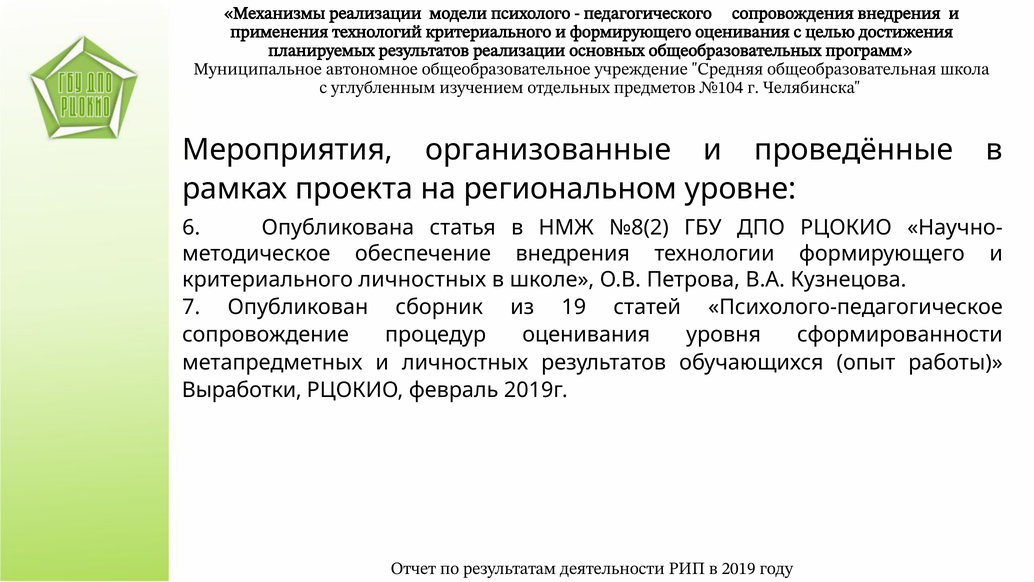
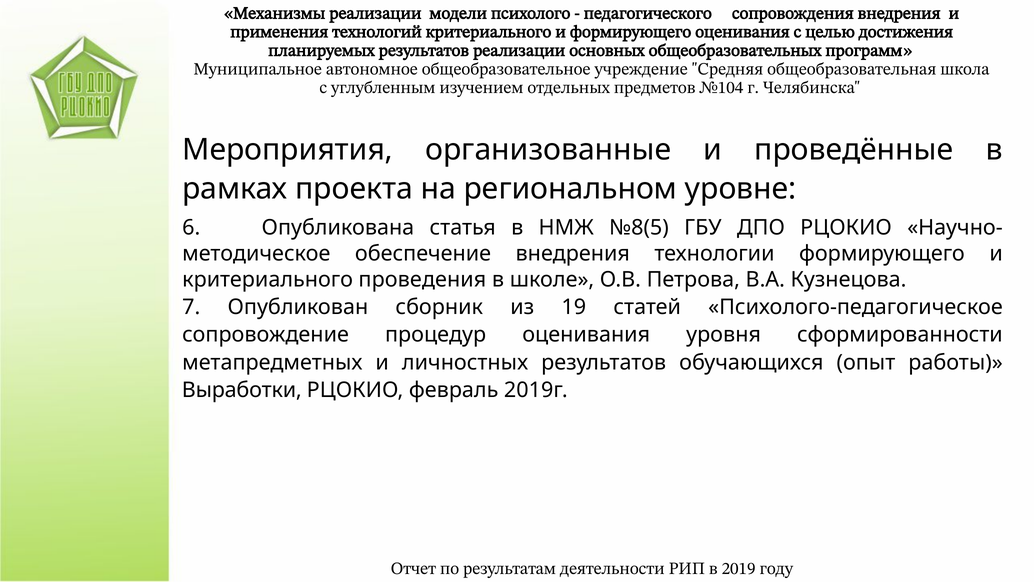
№8(2: №8(2 -> №8(5 (639, 228)
критериального личностных: личностных -> проведения (422, 279)
